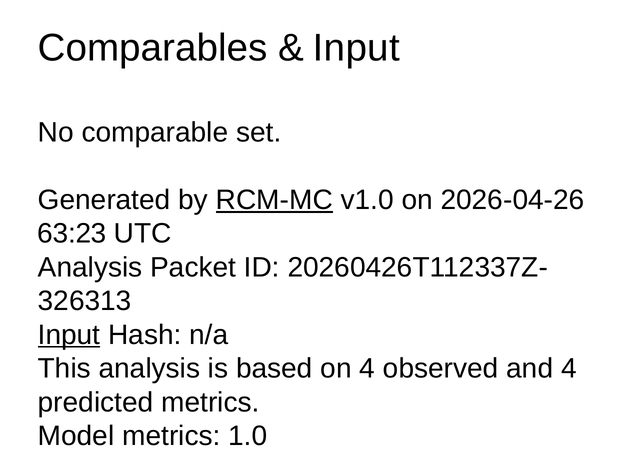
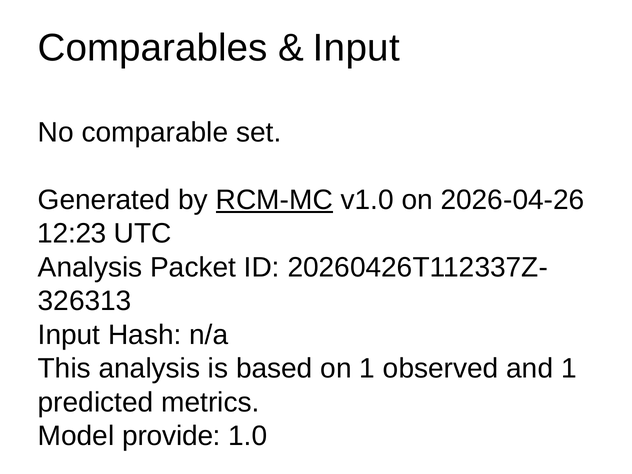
63:23: 63:23 -> 12:23 (72, 234)
Input underline: present -> none (69, 335)
on 4: 4 -> 1 (367, 369)
and 4: 4 -> 1 (569, 369)
Model metrics: metrics -> provide (171, 436)
